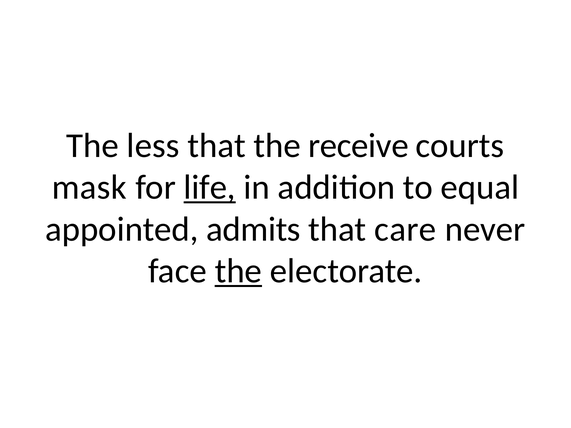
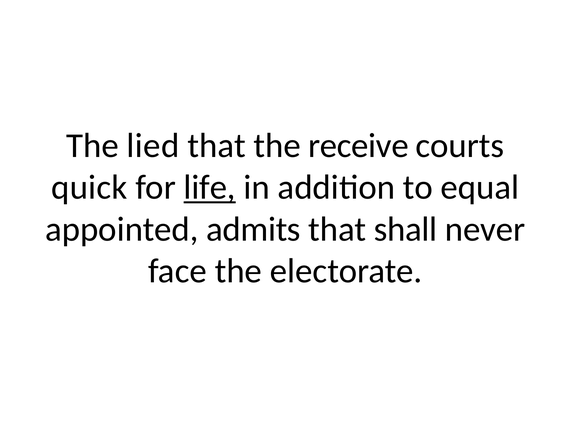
less: less -> lied (153, 146)
mask: mask -> quick (89, 188)
care: care -> shall (406, 229)
the underline: present -> none (238, 271)
